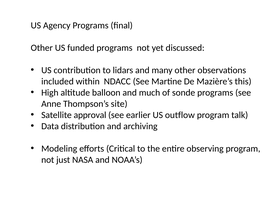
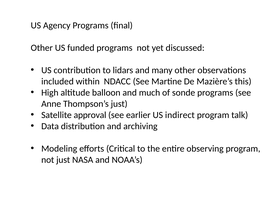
Thompson’s site: site -> just (119, 104)
outflow: outflow -> indirect (180, 115)
